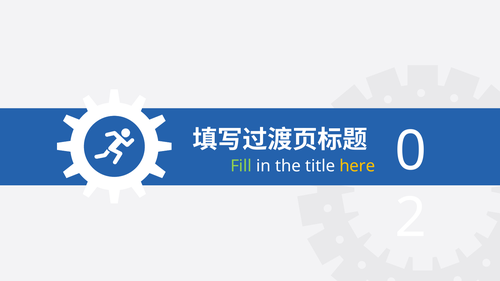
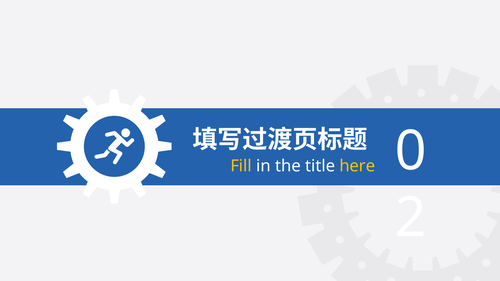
Fill colour: light green -> yellow (241, 166)
